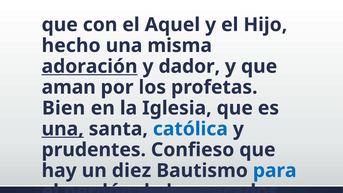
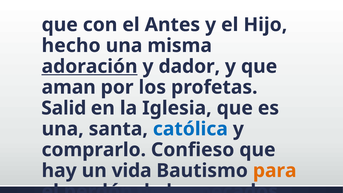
Aquel: Aquel -> Antes (172, 25)
Bien: Bien -> Salid (64, 108)
una underline: present -> none (63, 129)
prudentes: prudentes -> comprarlo (94, 150)
diez: diez -> vida (132, 171)
para colour: blue -> orange (275, 171)
